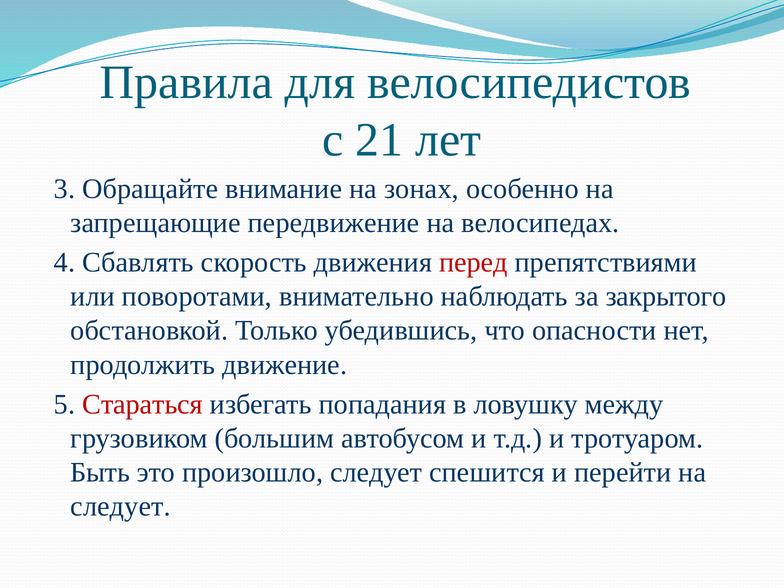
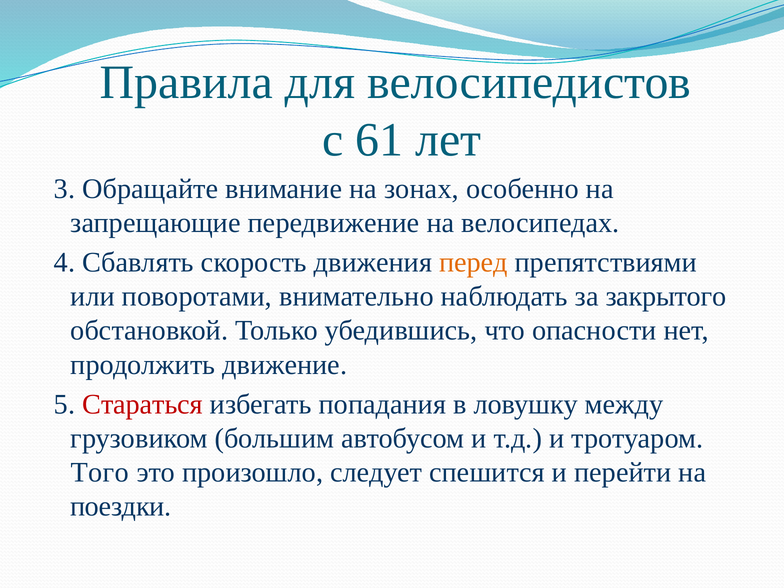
21: 21 -> 61 (379, 140)
перед colour: red -> orange (473, 263)
Быть: Быть -> Того (100, 472)
следует: следует -> поездки (121, 507)
